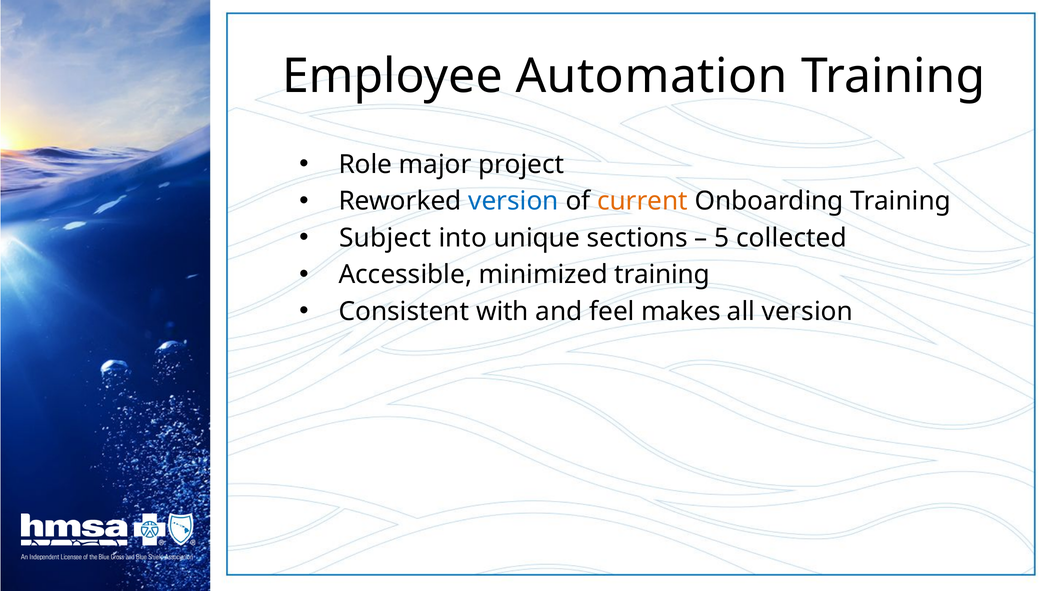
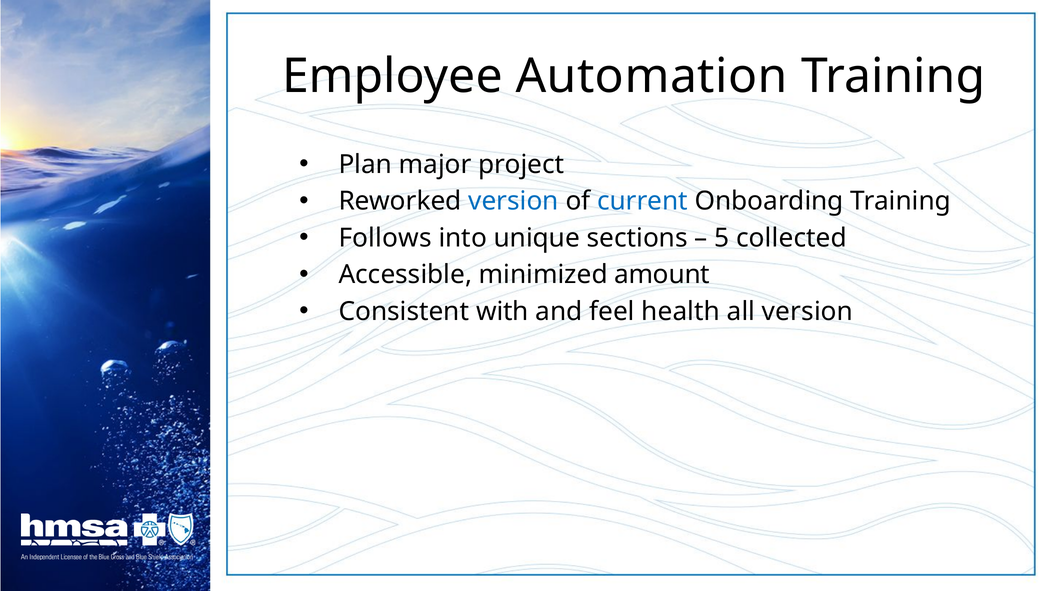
Role: Role -> Plan (365, 164)
current colour: orange -> blue (643, 201)
Subject: Subject -> Follows (385, 238)
minimized training: training -> amount (662, 275)
makes: makes -> health (681, 311)
